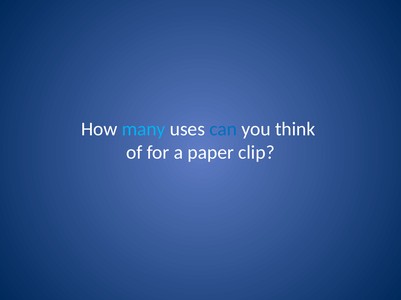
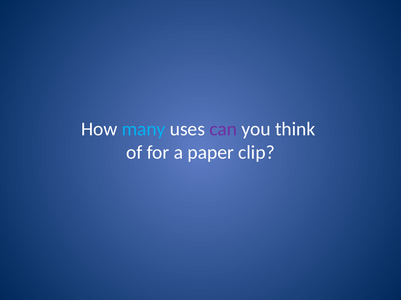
can colour: blue -> purple (223, 129)
